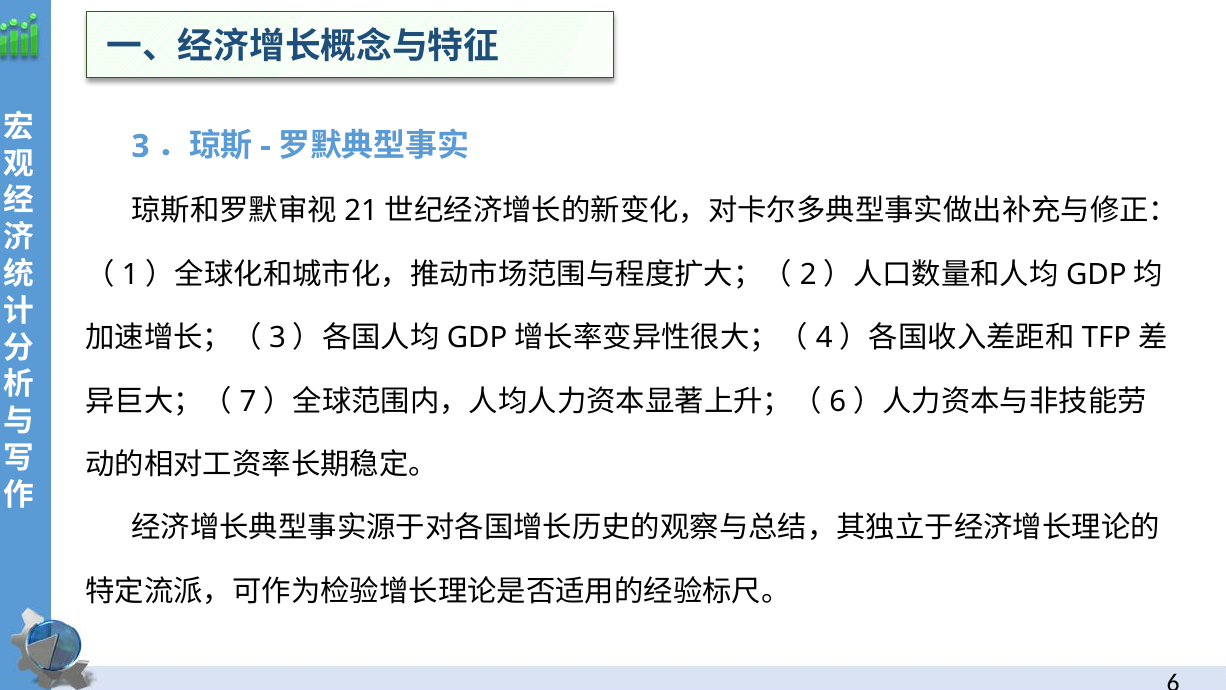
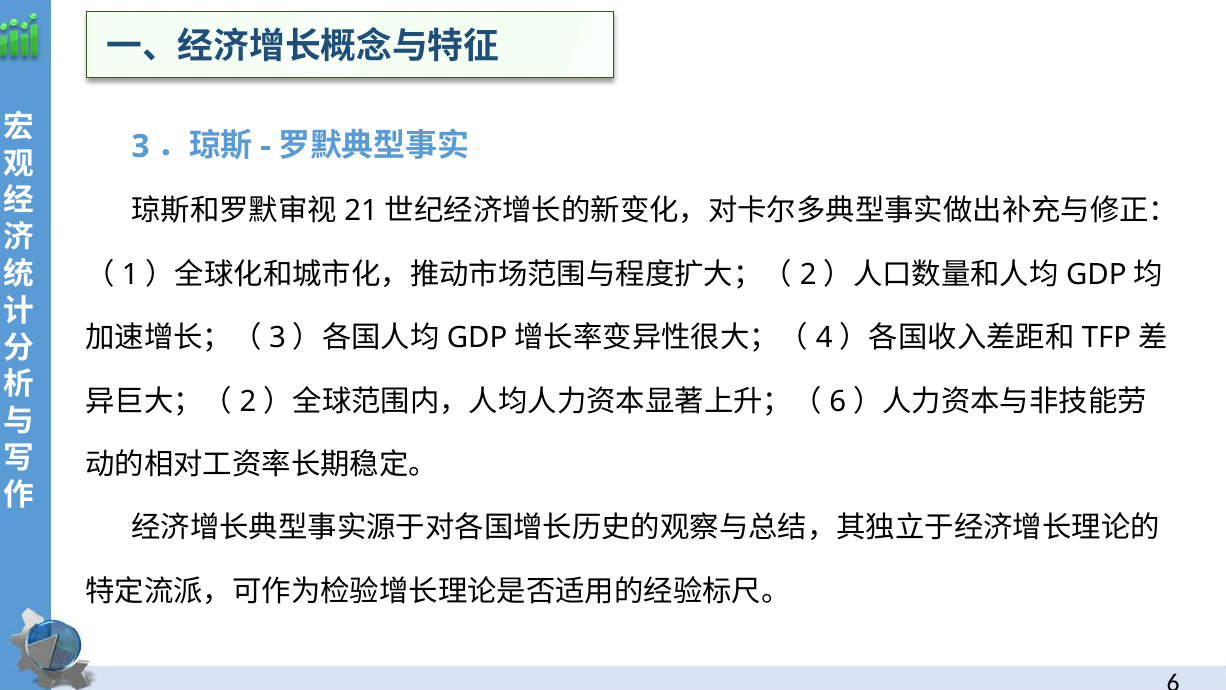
7: 7 -> 2 (248, 401)
